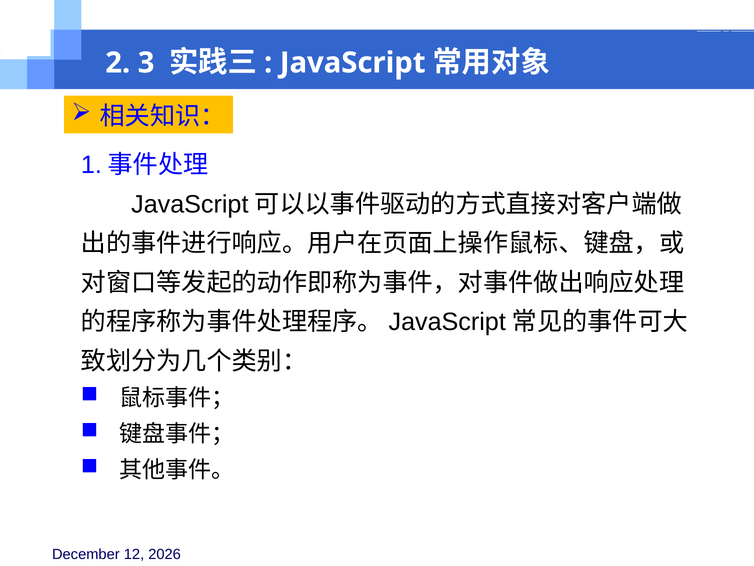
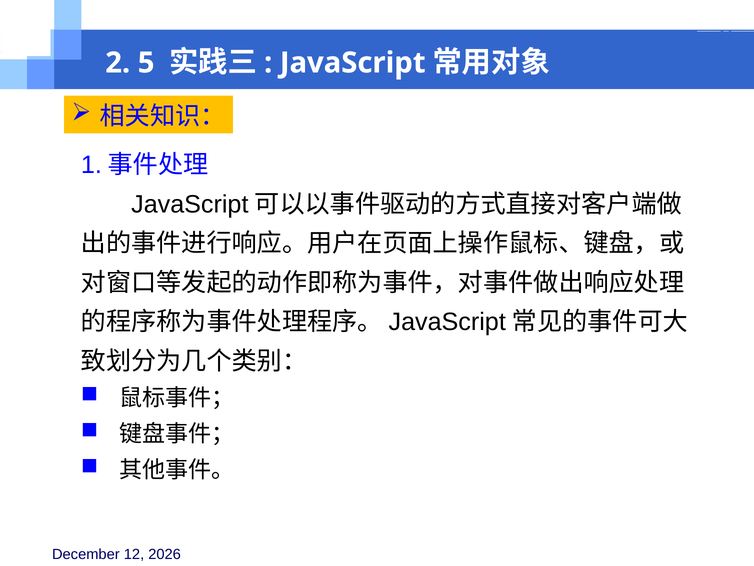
3: 3 -> 5 (146, 63)
